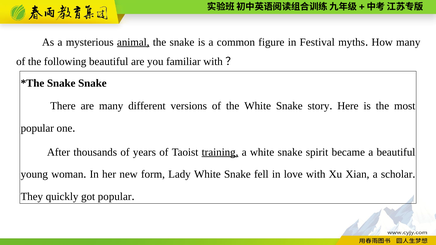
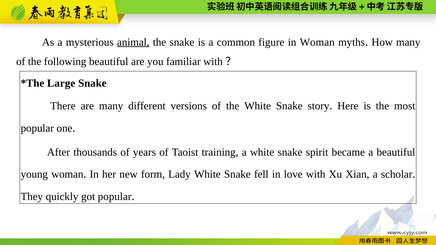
in Festival: Festival -> Woman (317, 42)
Snake: Snake -> Large (61, 83)
training underline: present -> none (220, 152)
